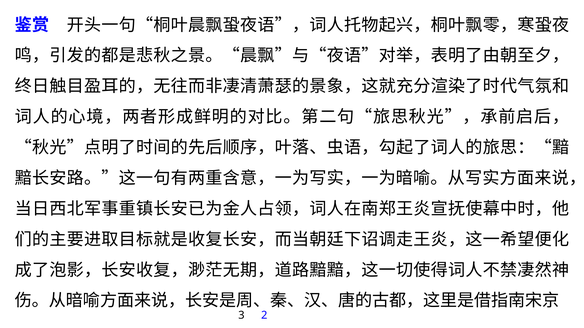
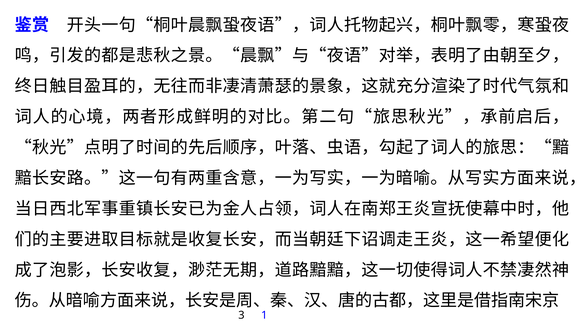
2: 2 -> 1 (264, 316)
